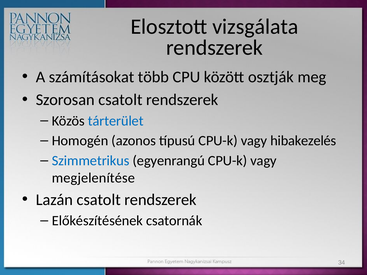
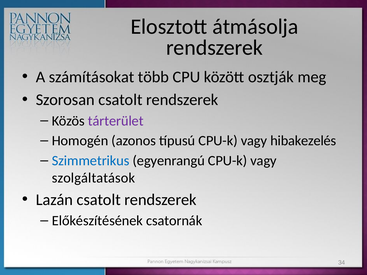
vizsgálata: vizsgálata -> átmásolja (255, 27)
tárterület colour: blue -> purple (116, 121)
megjelenítése: megjelenítése -> szolgáltatások (93, 178)
